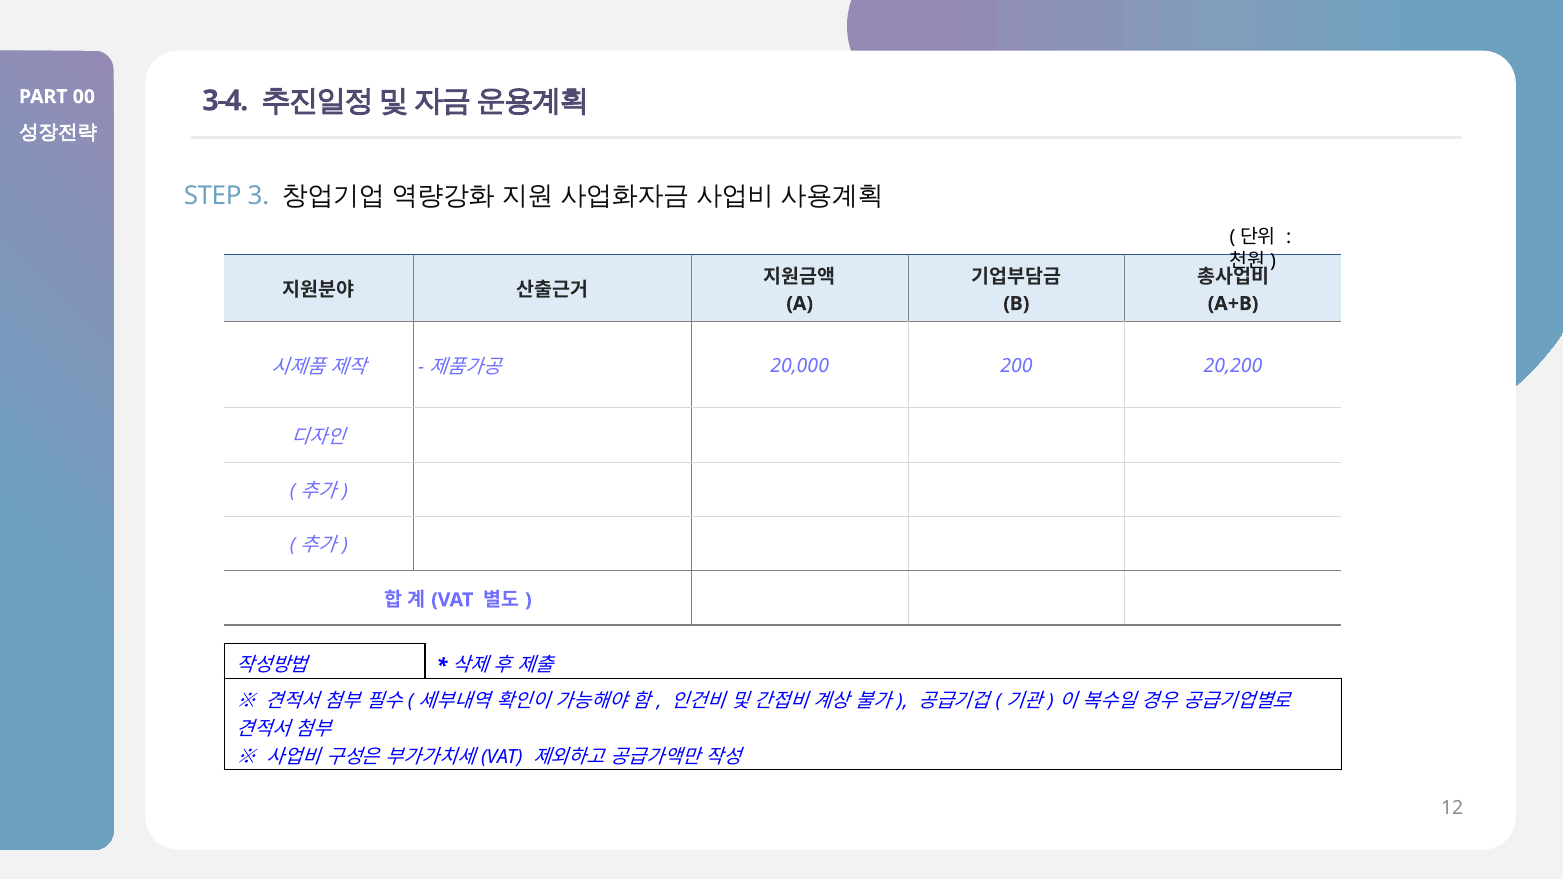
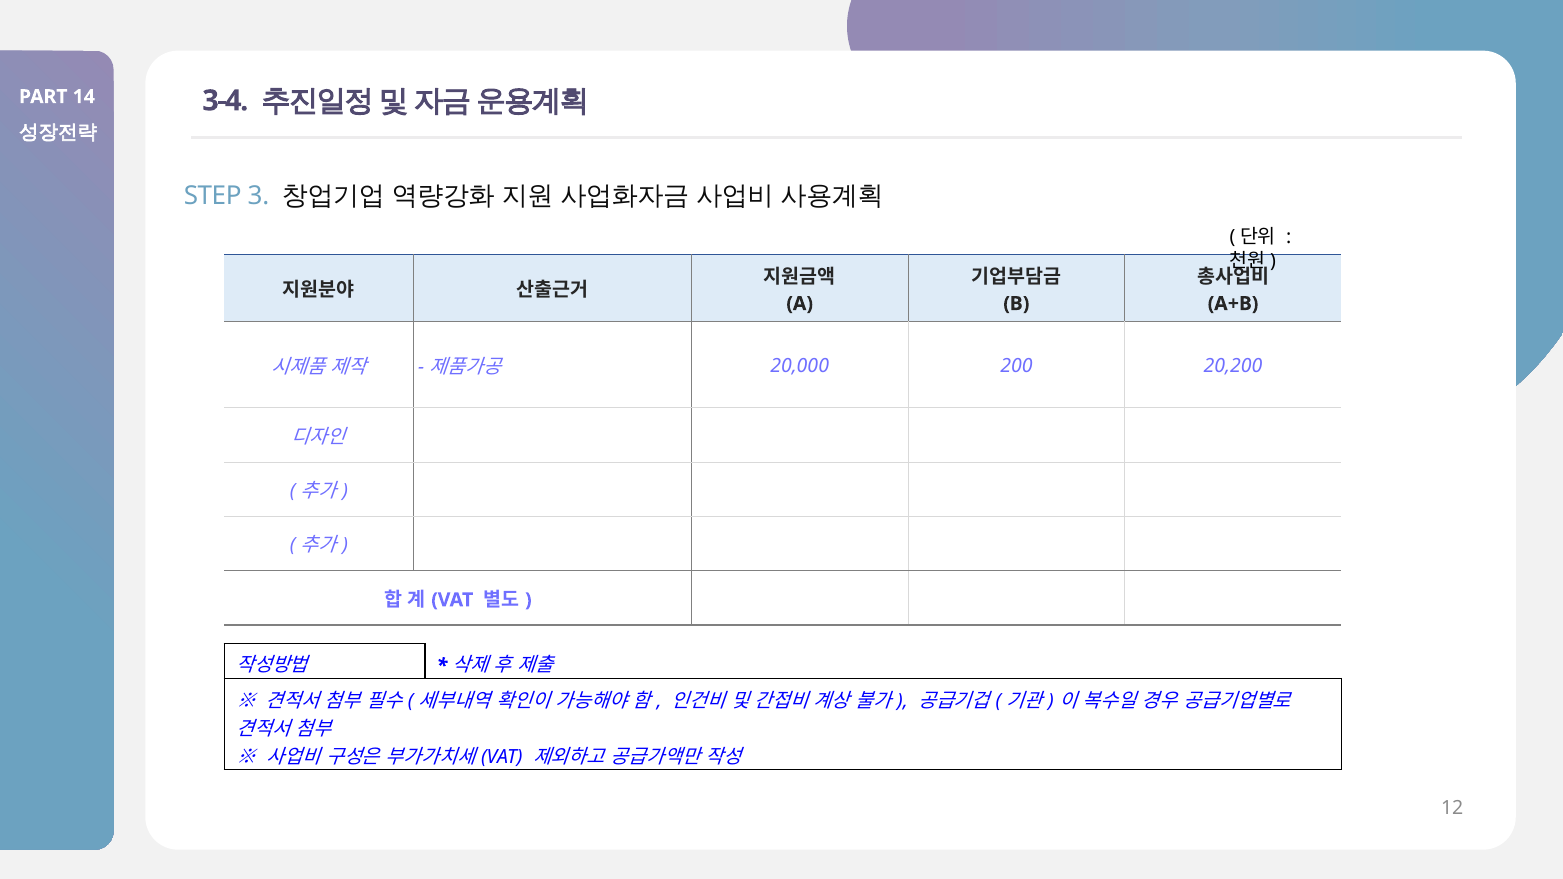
00: 00 -> 14 (84, 97)
